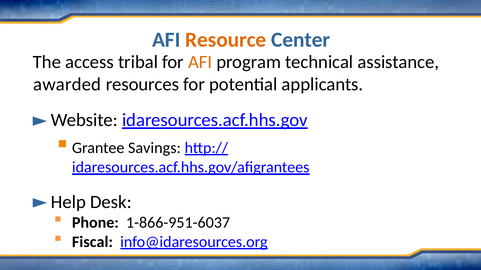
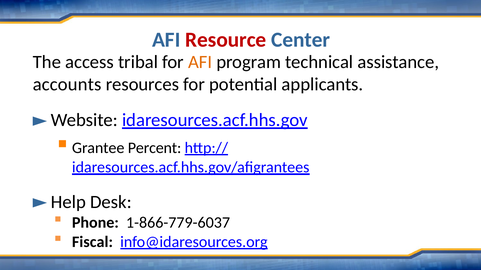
Resource colour: orange -> red (226, 40)
awarded: awarded -> accounts (67, 84)
Savings: Savings -> Percent (155, 148)
1-866-951-6037: 1-866-951-6037 -> 1-866-779-6037 (178, 223)
